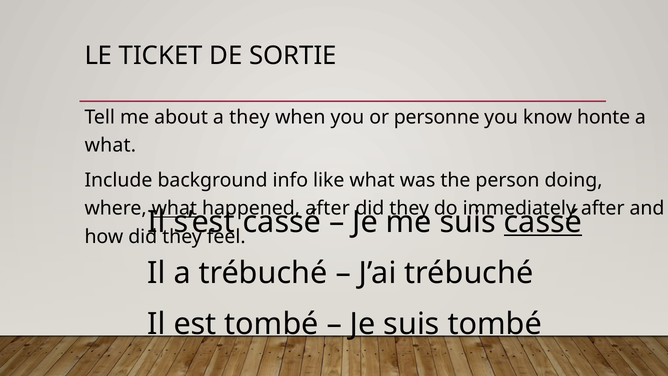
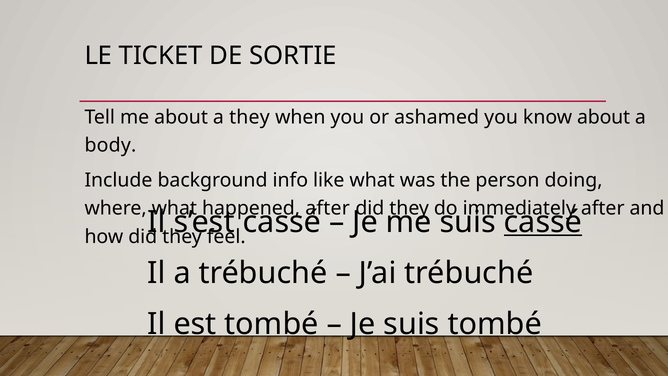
personne: personne -> ashamed (437, 117)
know honte: honte -> about (604, 117)
what: what -> body (110, 145)
what underline: present -> none (174, 208)
